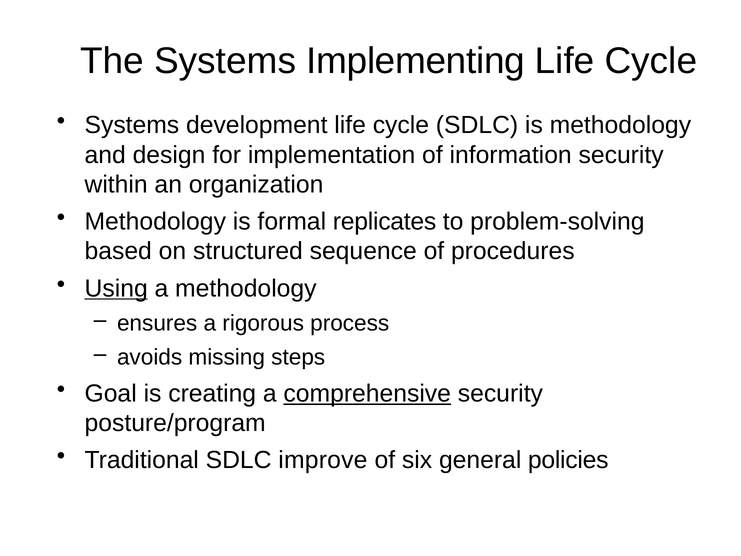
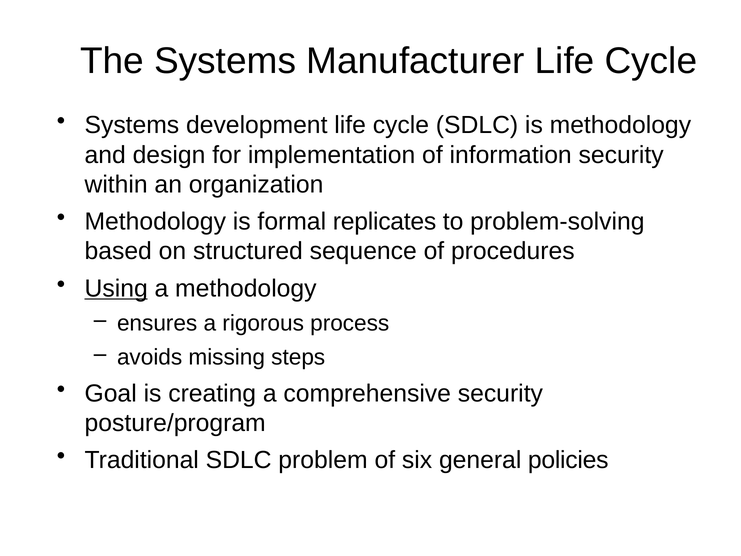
Implementing: Implementing -> Manufacturer (415, 61)
comprehensive underline: present -> none (367, 393)
improve: improve -> problem (323, 460)
